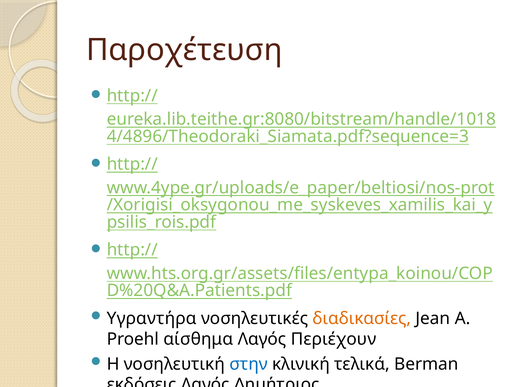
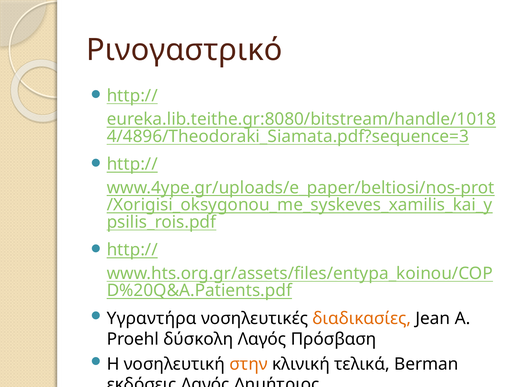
Παροχέτευση: Παροχέτευση -> Ρινογαστρικό (184, 50)
αίσθημα: αίσθημα -> δύσκολη (198, 339)
Περιέχουν: Περιέχουν -> Πρόσβαση (334, 339)
στην colour: blue -> orange (249, 364)
